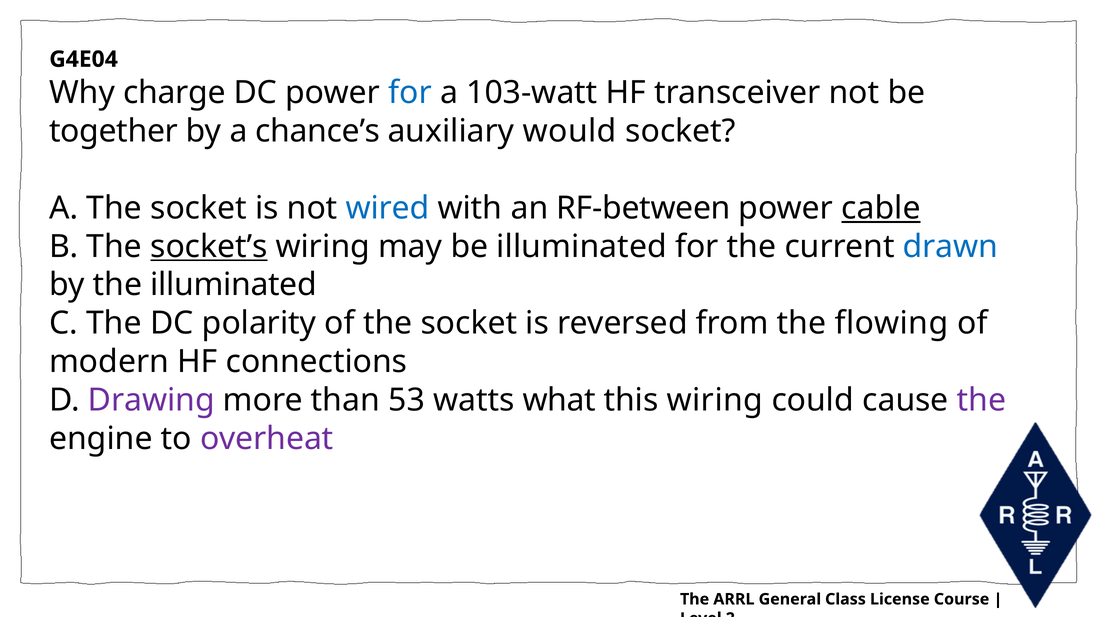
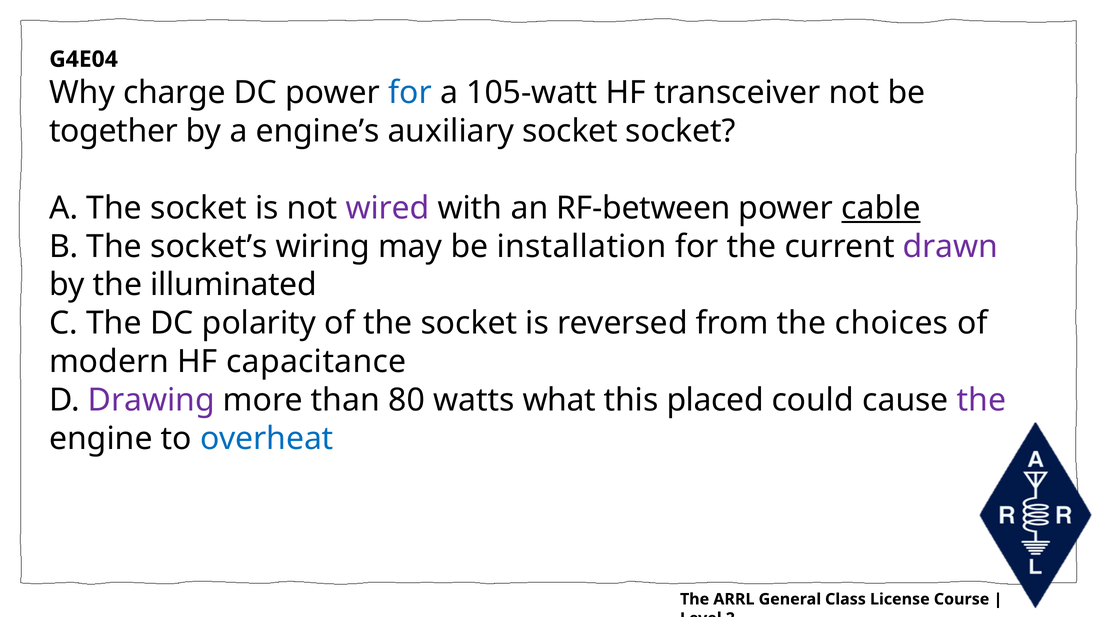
103-watt: 103-watt -> 105-watt (532, 93)
chance’s: chance’s -> engine’s (318, 131)
auxiliary would: would -> socket (570, 131)
wired colour: blue -> purple (388, 208)
socket’s underline: present -> none (209, 246)
be illuminated: illuminated -> installation (582, 246)
drawn colour: blue -> purple (950, 246)
flowing: flowing -> choices (892, 323)
connections: connections -> capacitance (316, 362)
53: 53 -> 80 (407, 400)
this wiring: wiring -> placed (715, 400)
overheat colour: purple -> blue (267, 439)
